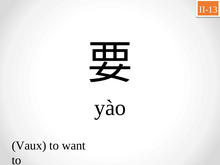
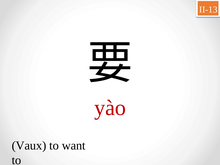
yào colour: black -> red (110, 108)
